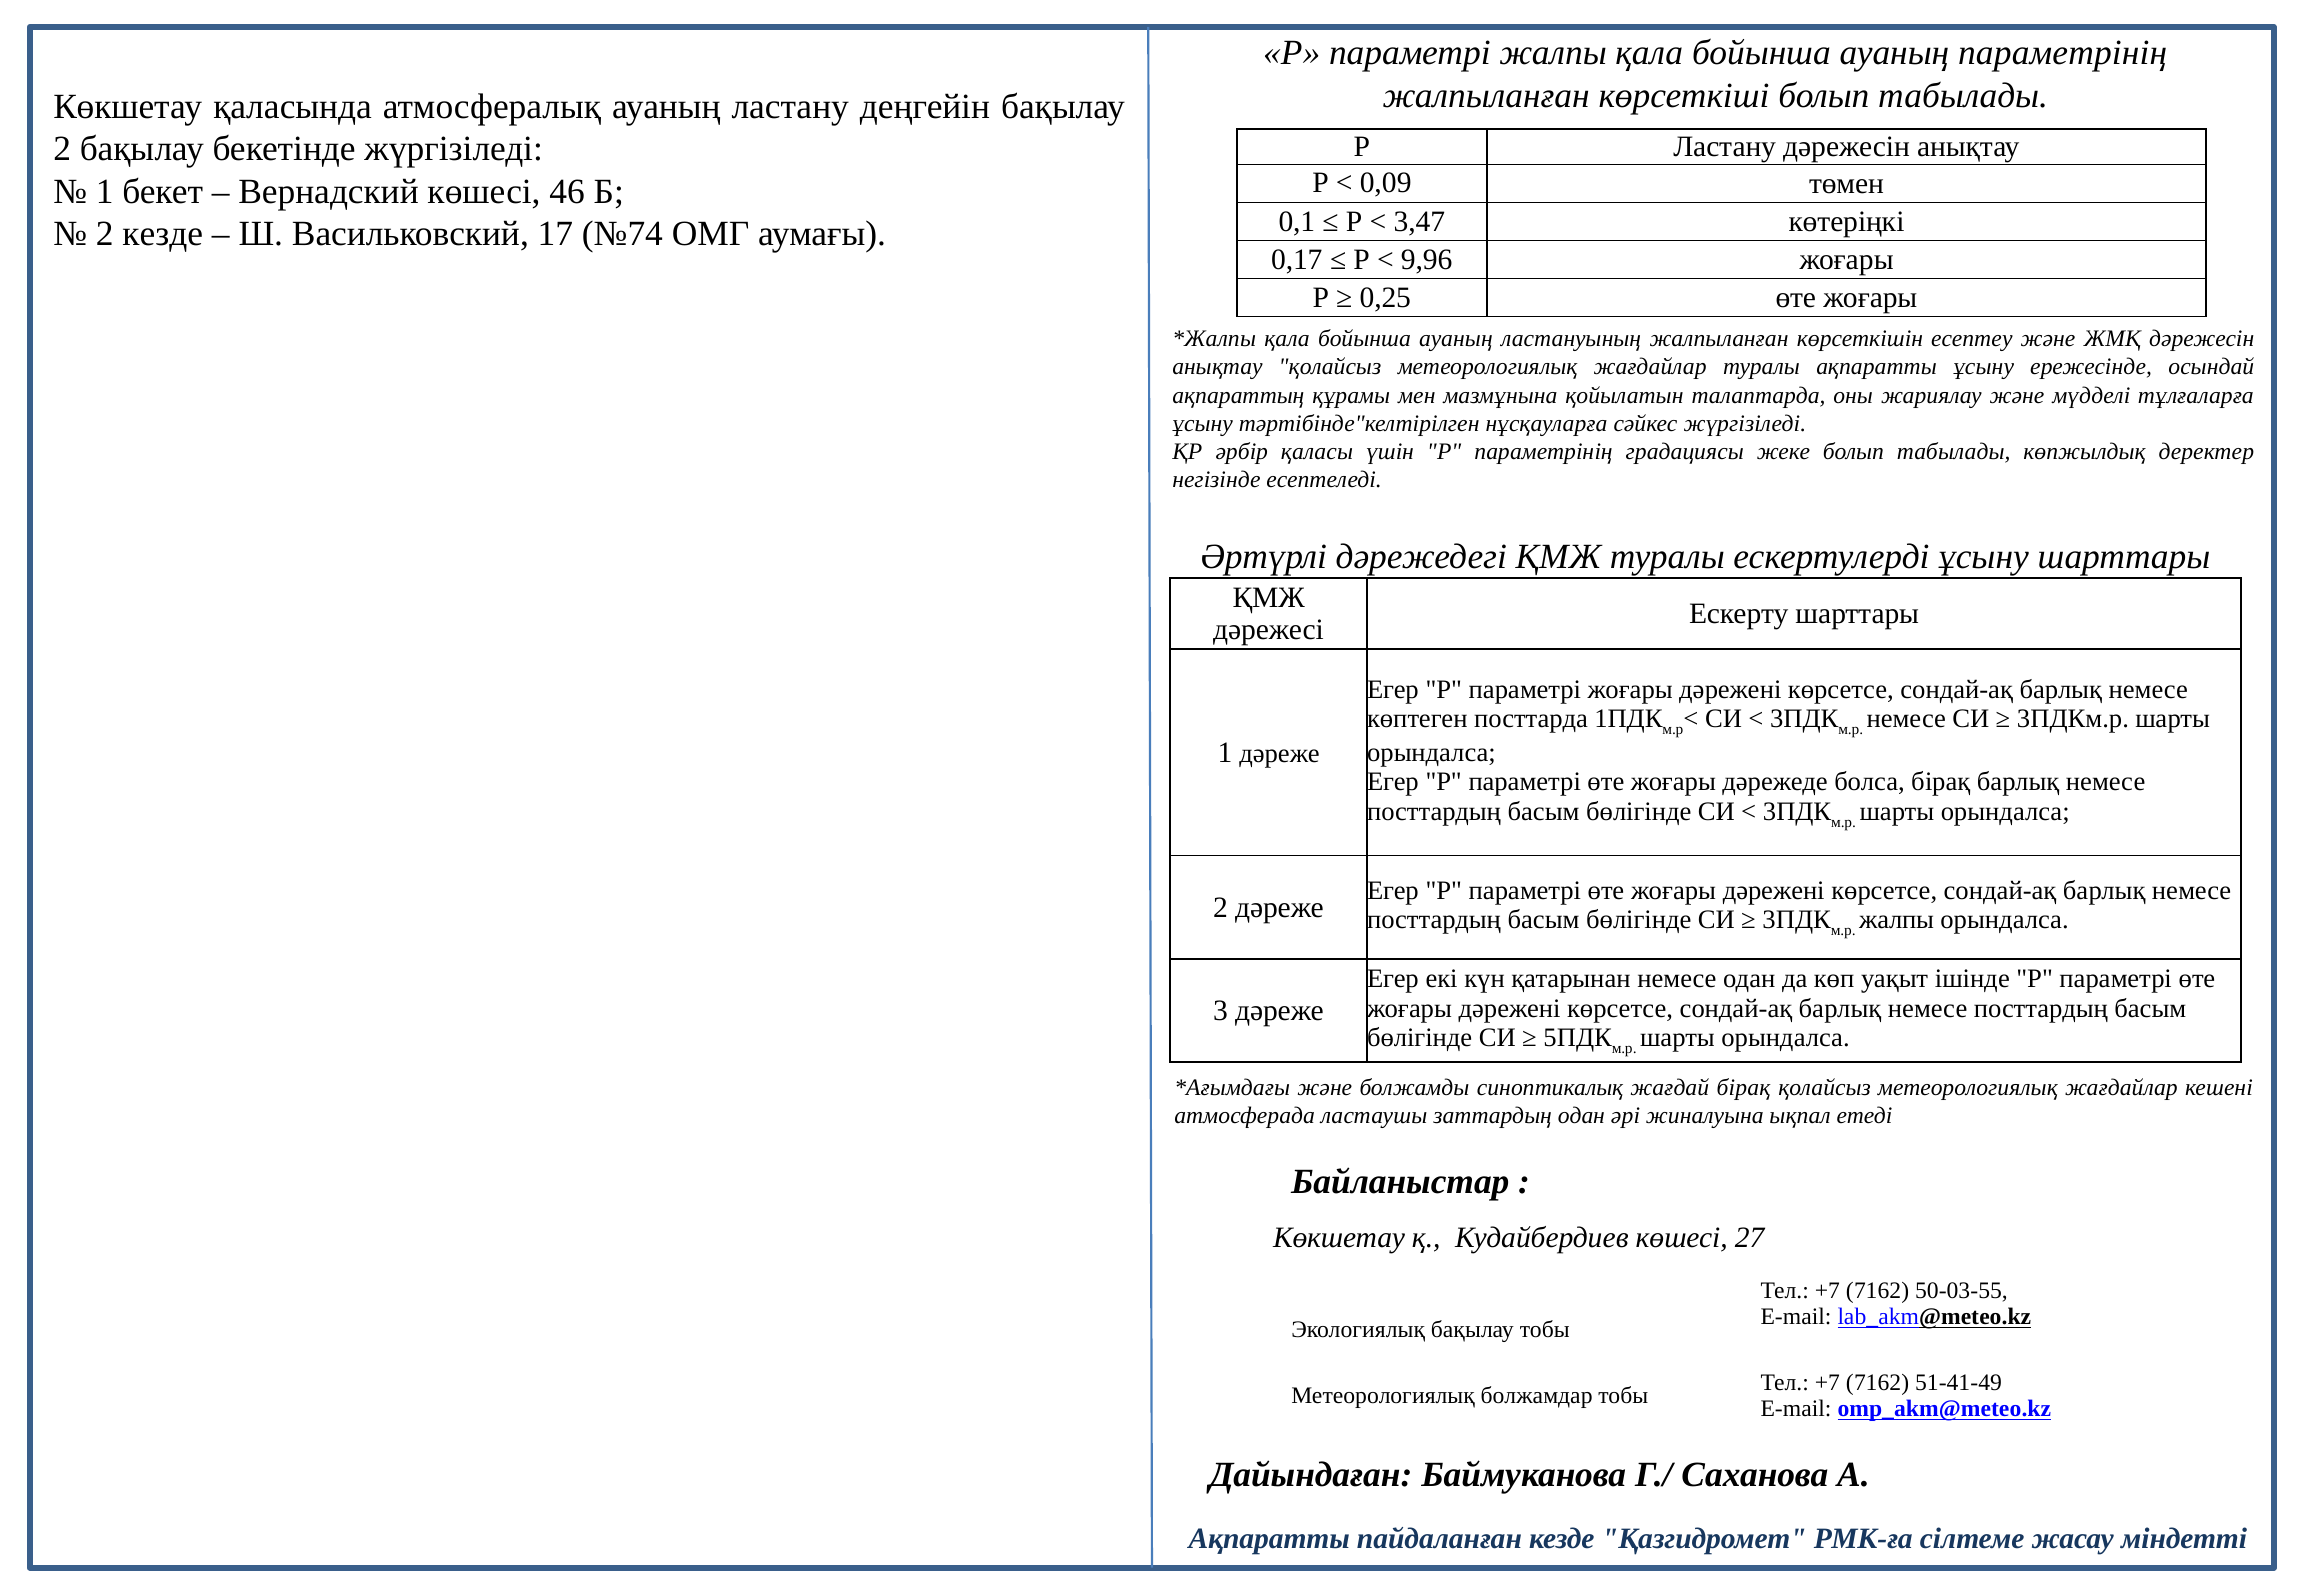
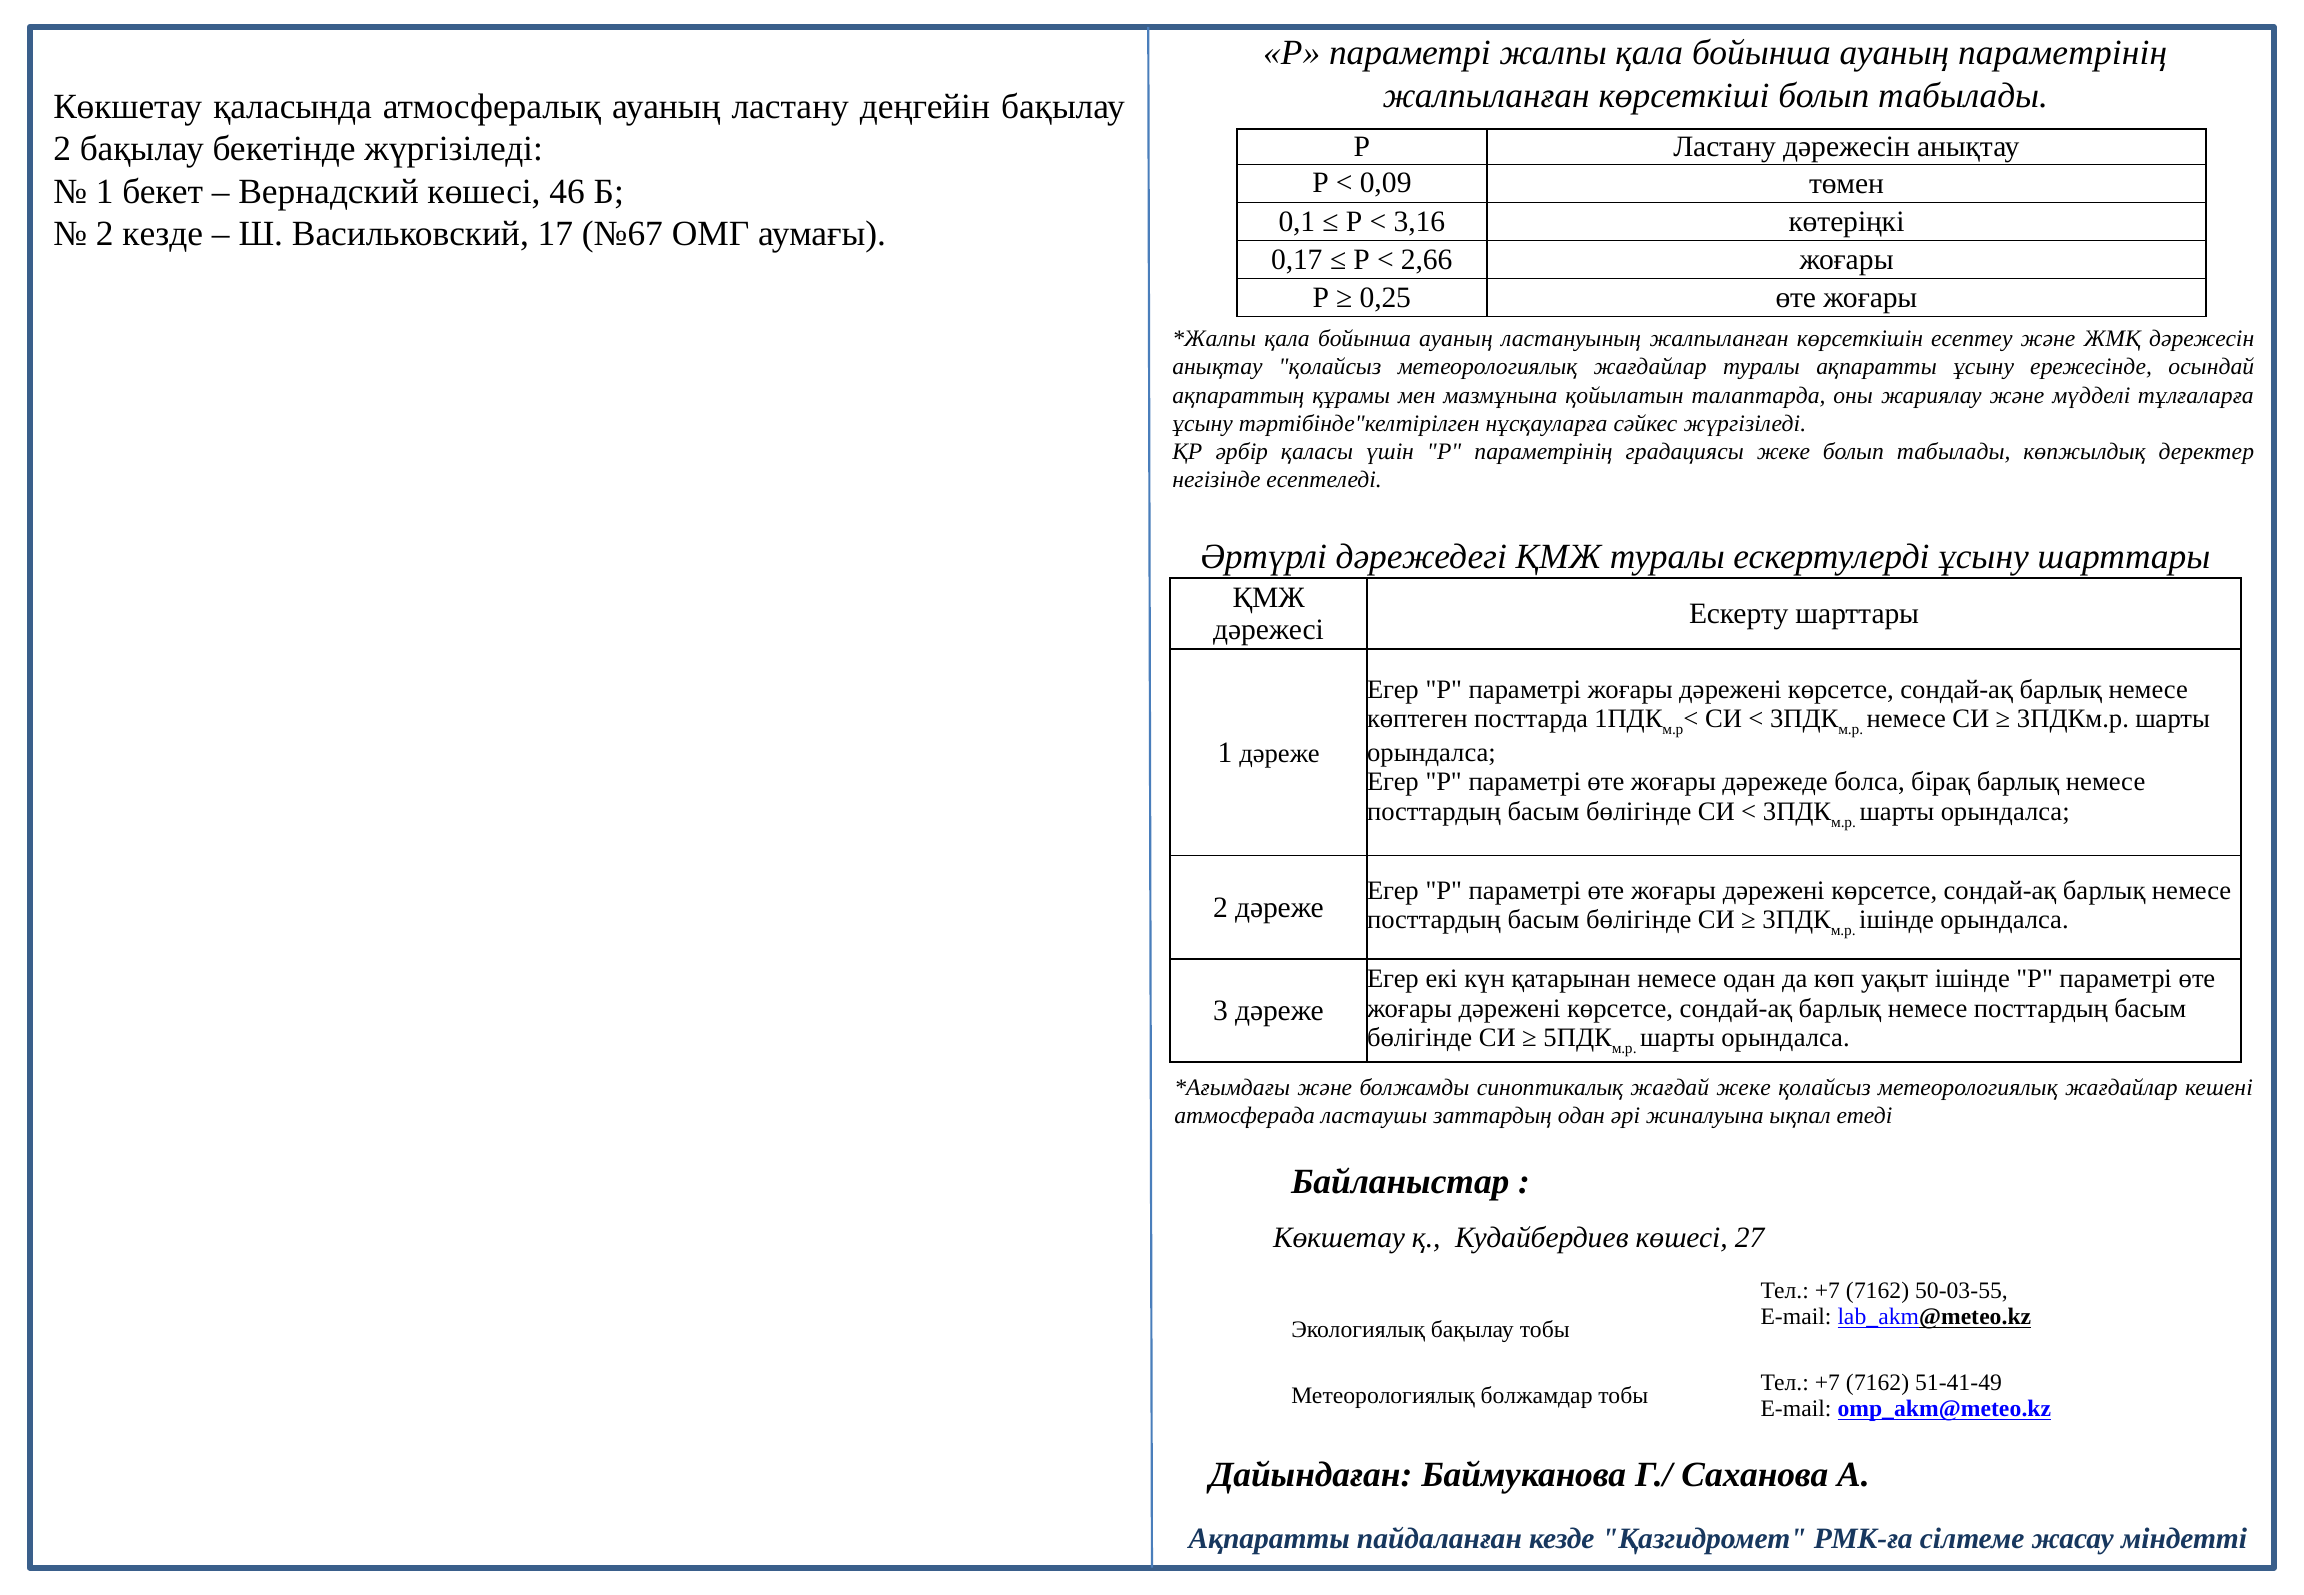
3,47: 3,47 -> 3,16 (1419, 221)
№74: №74 -> №67 (622, 234)
9,96: 9,96 -> 2,66 (1427, 259)
жалпы: жалпы -> ішінде (1897, 920)
жағдай бірақ: бірақ -> жеке (1744, 1087)
